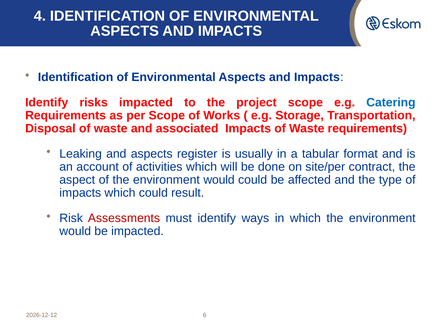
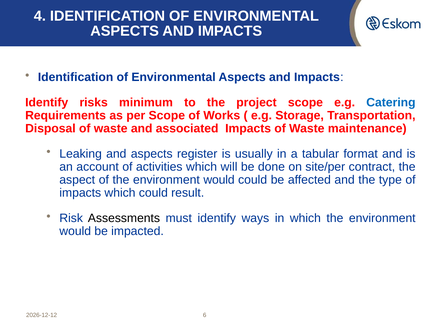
risks impacted: impacted -> minimum (146, 102)
Waste requirements: requirements -> maintenance (367, 129)
Assessments colour: red -> black (124, 218)
